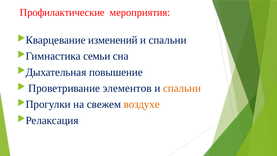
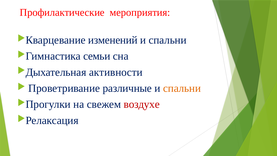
повышение: повышение -> активности (116, 72)
элементов: элементов -> различные (127, 88)
воздухе colour: orange -> red (142, 104)
